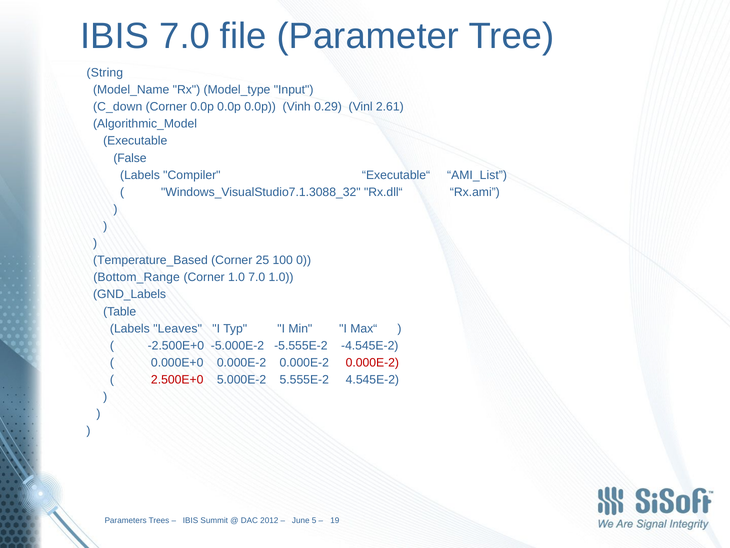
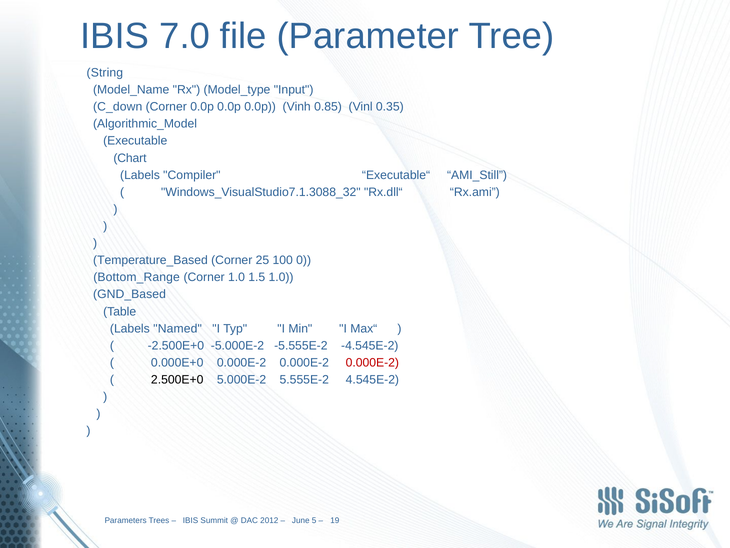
0.29: 0.29 -> 0.85 (328, 107)
2.61: 2.61 -> 0.35 (390, 107)
False: False -> Chart (130, 158)
AMI_List: AMI_List -> AMI_Still (477, 175)
1.0 7.0: 7.0 -> 1.5 (257, 277)
GND_Labels: GND_Labels -> GND_Based (129, 294)
Leaves: Leaves -> Named (178, 328)
2.500E+0 colour: red -> black (177, 379)
